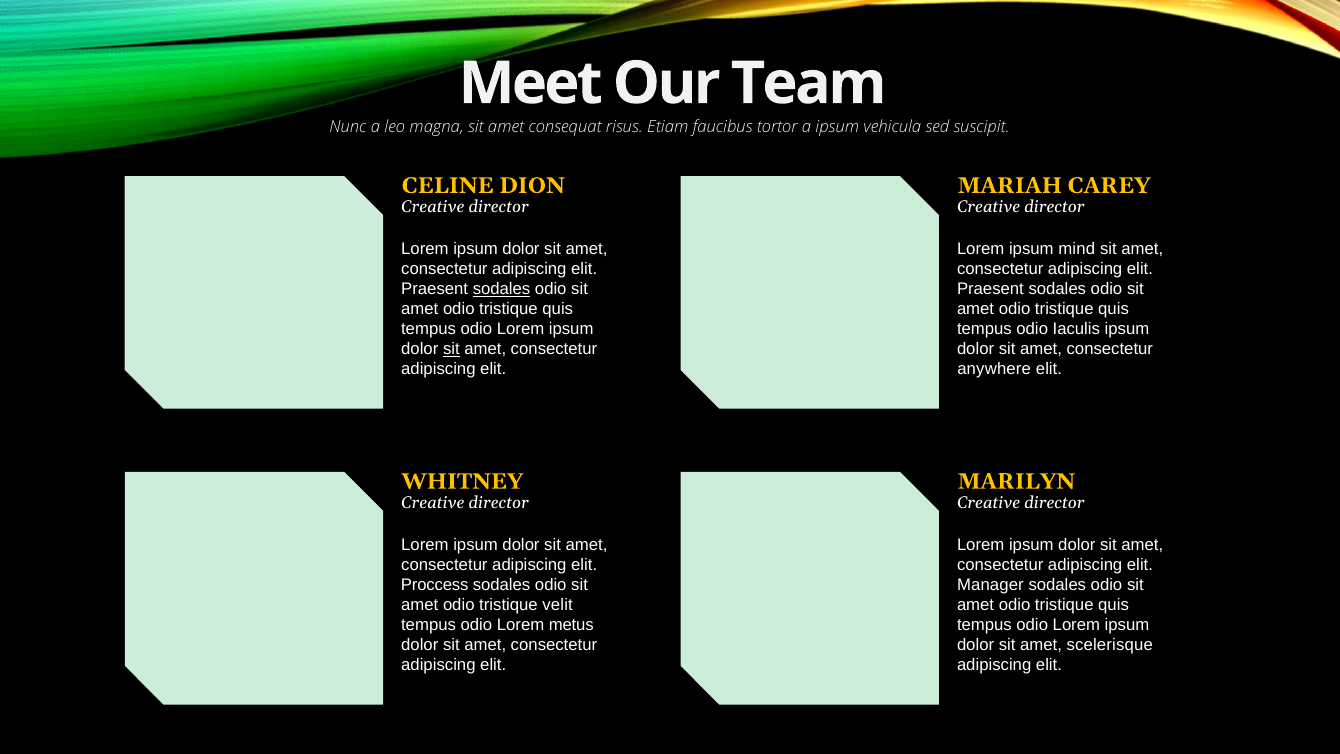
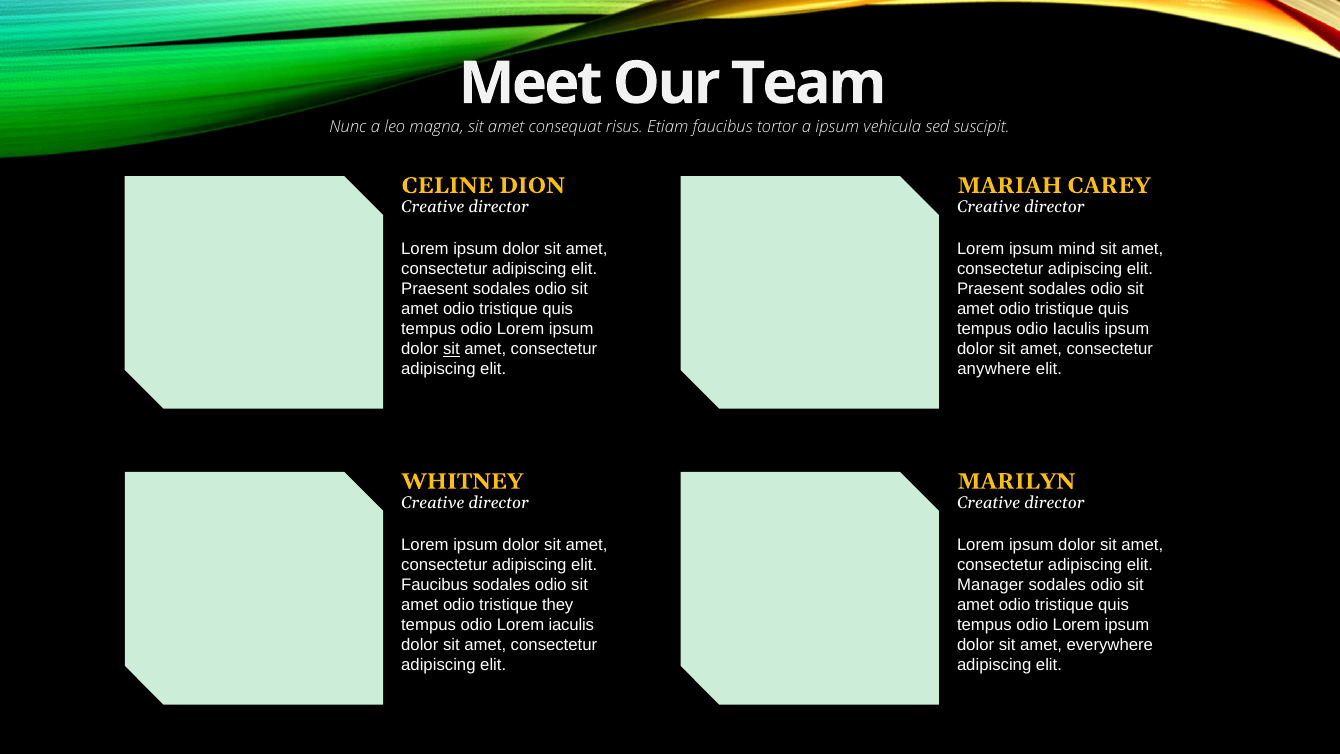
sodales underline: present -> none (502, 289)
Proccess: Proccess -> Faucibus (435, 585)
velit: velit -> they (558, 605)
Lorem metus: metus -> iaculis (571, 625)
scelerisque: scelerisque -> everywhere (1110, 645)
